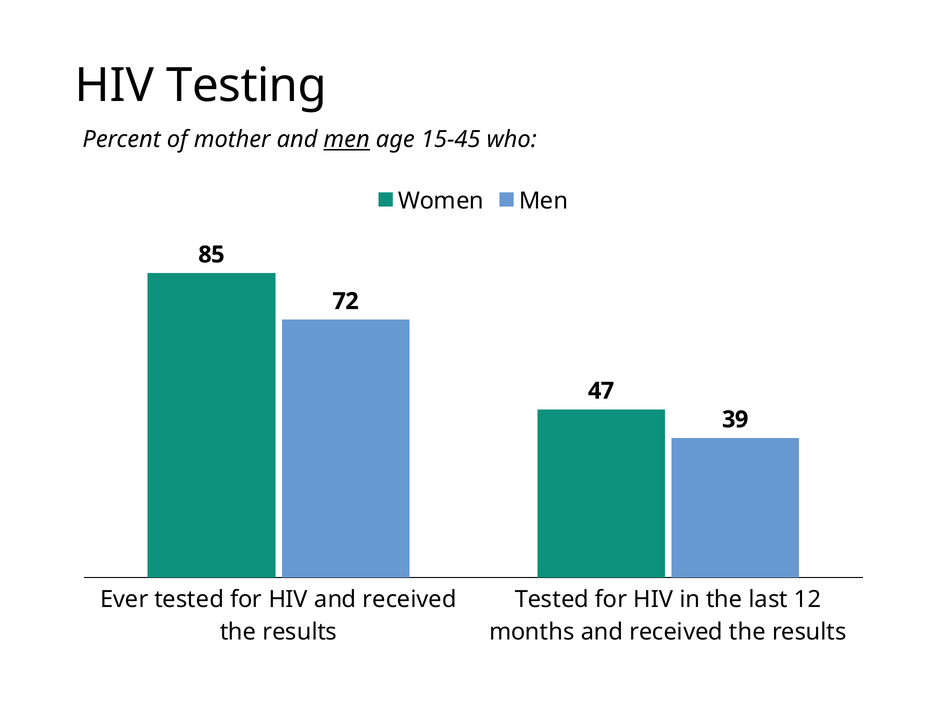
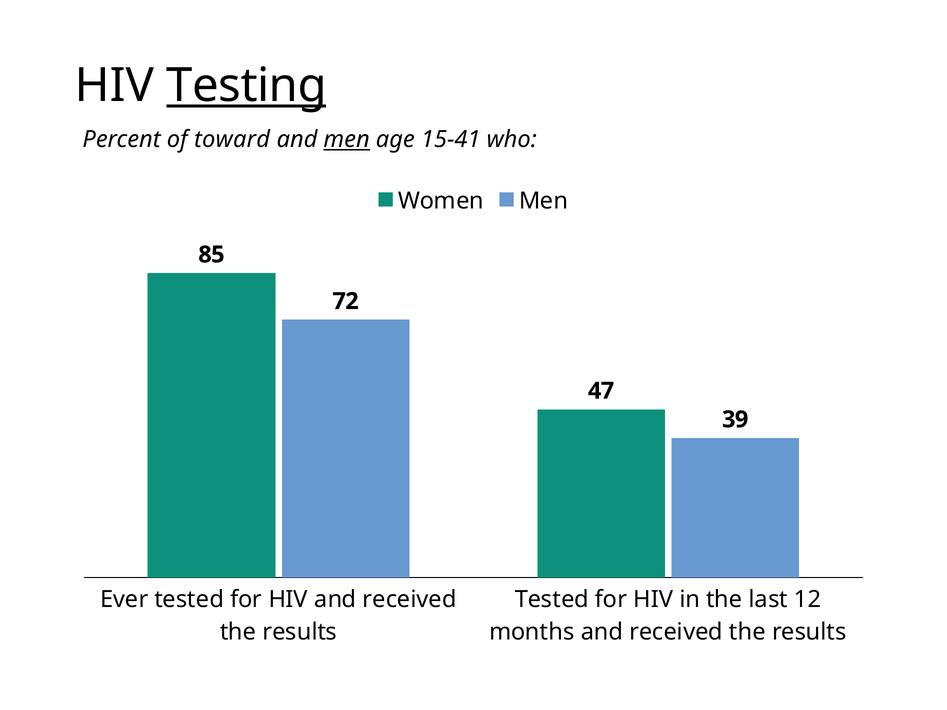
Testing underline: none -> present (247, 86)
mother: mother -> toward (232, 140)
15-45: 15-45 -> 15-41 (451, 140)
